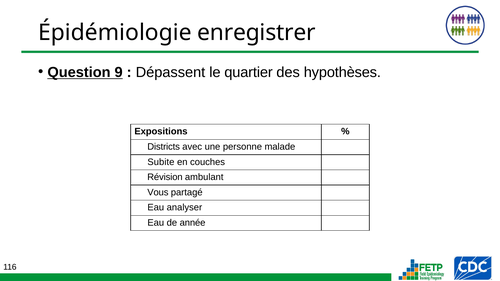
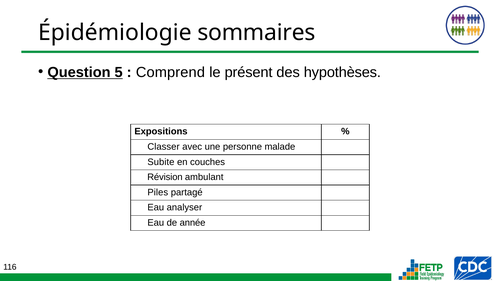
enregistrer: enregistrer -> sommaires (256, 32)
9: 9 -> 5 (119, 72)
Dépassent: Dépassent -> Comprend (170, 72)
quartier: quartier -> présent (249, 72)
Districts: Districts -> Classer (164, 147)
Vous: Vous -> Piles (158, 192)
